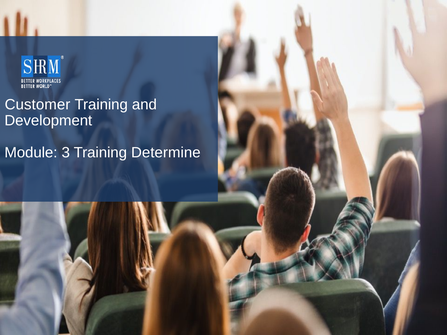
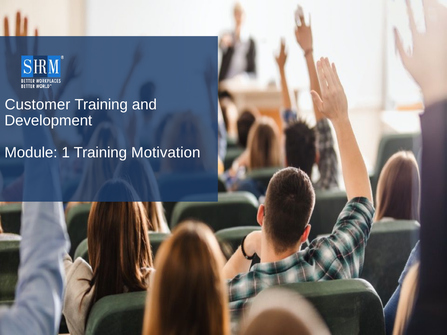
3: 3 -> 1 (66, 153)
Determine: Determine -> Motivation (166, 153)
